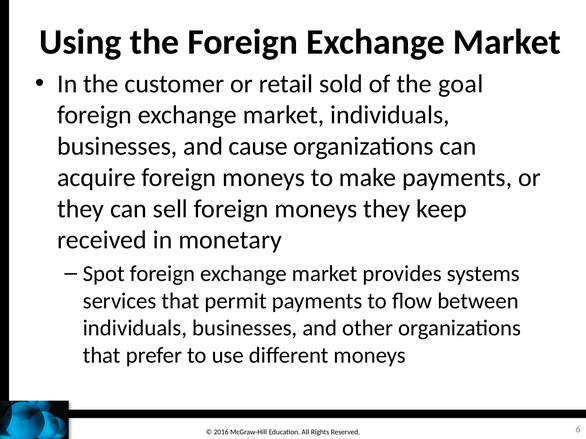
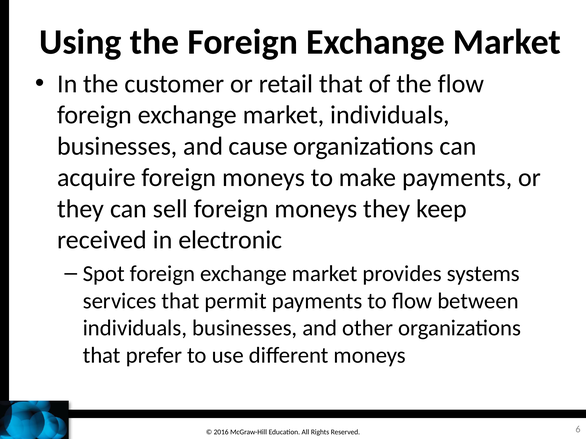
retail sold: sold -> that (341, 84)
the goal: goal -> flow (461, 84)
monetary: monetary -> electronic (230, 240)
